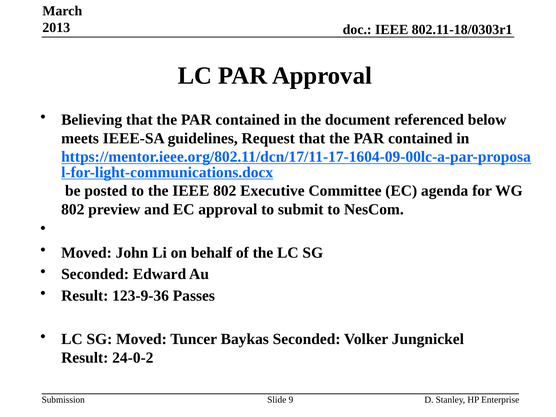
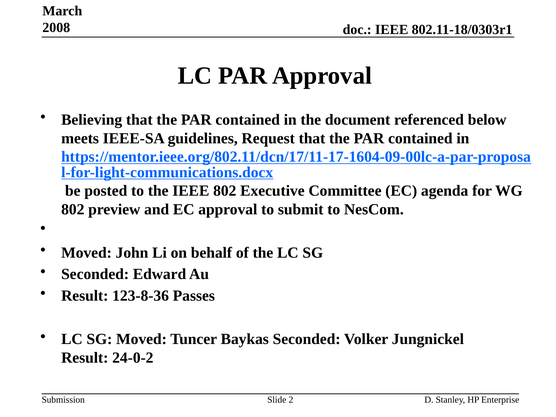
2013: 2013 -> 2008 (56, 28)
123-9-36: 123-9-36 -> 123-8-36 (141, 296)
9: 9 -> 2 (291, 400)
